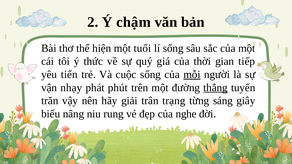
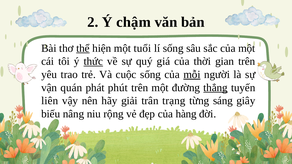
thể underline: none -> present (83, 48)
thức underline: none -> present (93, 61)
gian tiếp: tiếp -> trên (247, 61)
tiến: tiến -> trao (69, 75)
nhạy: nhạy -> quán (71, 88)
trăn: trăn -> liên (50, 101)
rung: rung -> rộng (114, 114)
nghe: nghe -> hàng (186, 114)
